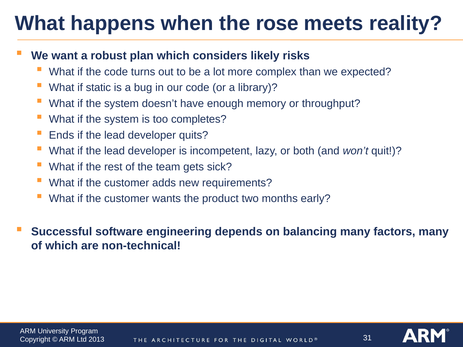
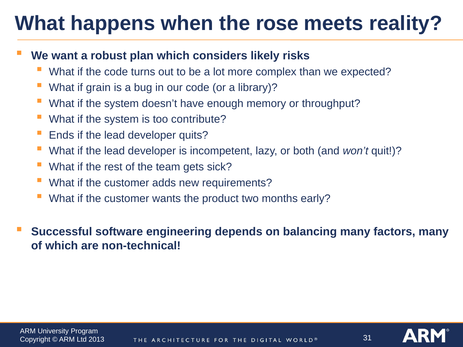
static: static -> grain (98, 88)
completes: completes -> contribute (199, 119)
